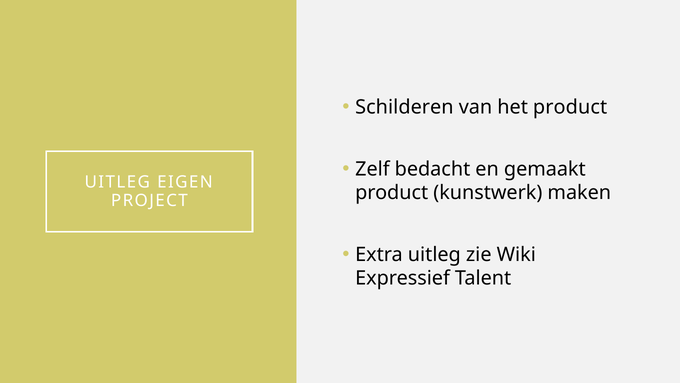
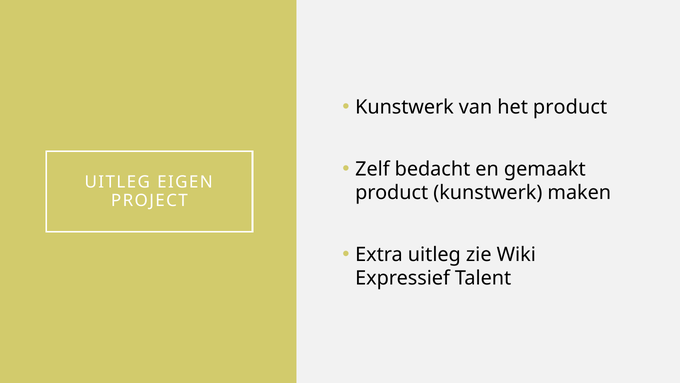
Schilderen: Schilderen -> Kunstwerk (404, 107)
